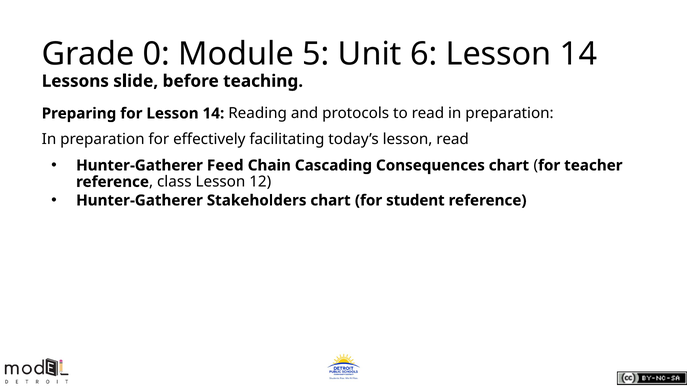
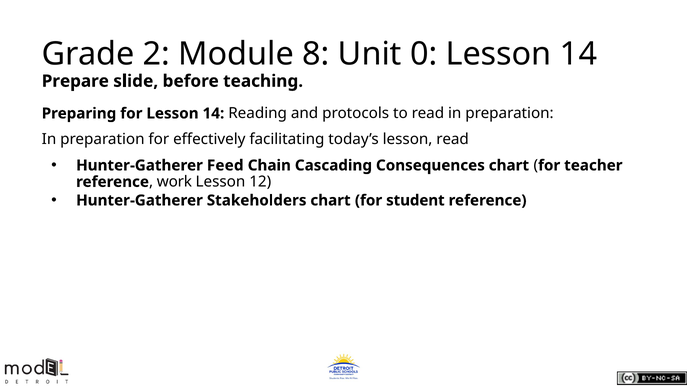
0: 0 -> 2 (156, 54)
5: 5 -> 8 (316, 54)
6: 6 -> 0 (424, 54)
Lessons: Lessons -> Prepare (75, 81)
class: class -> work (174, 182)
